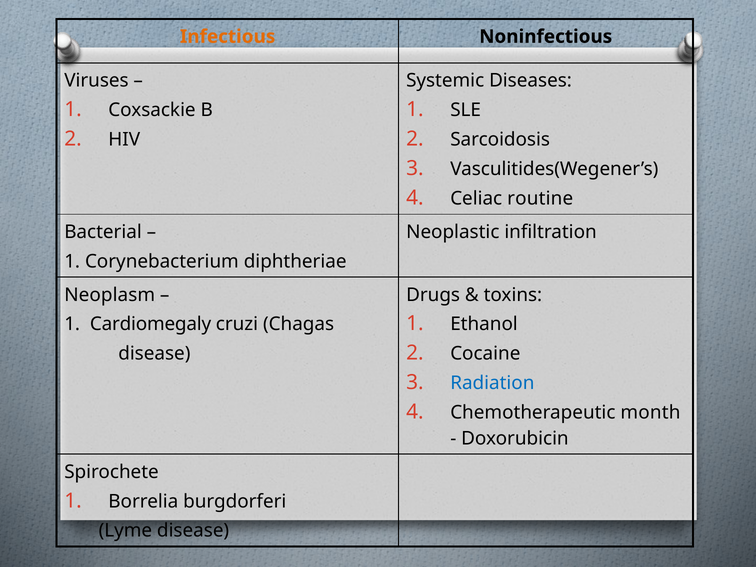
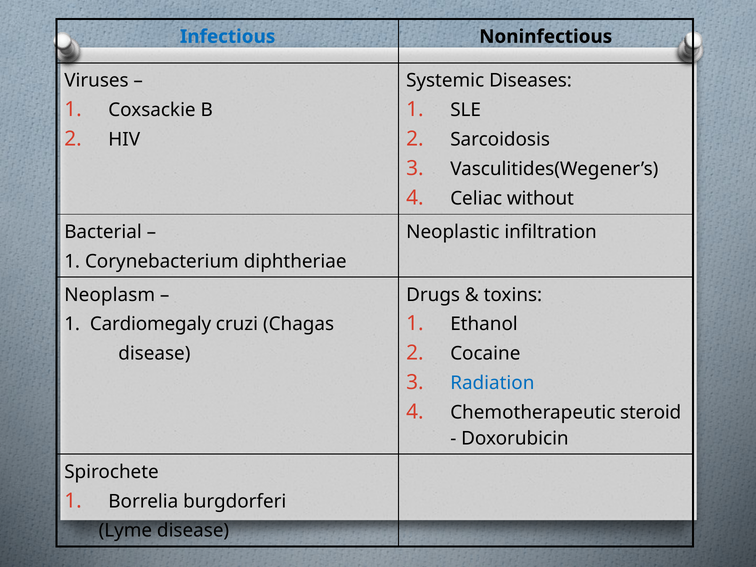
Infectious colour: orange -> blue (228, 37)
routine: routine -> without (540, 199)
month: month -> steroid (651, 413)
